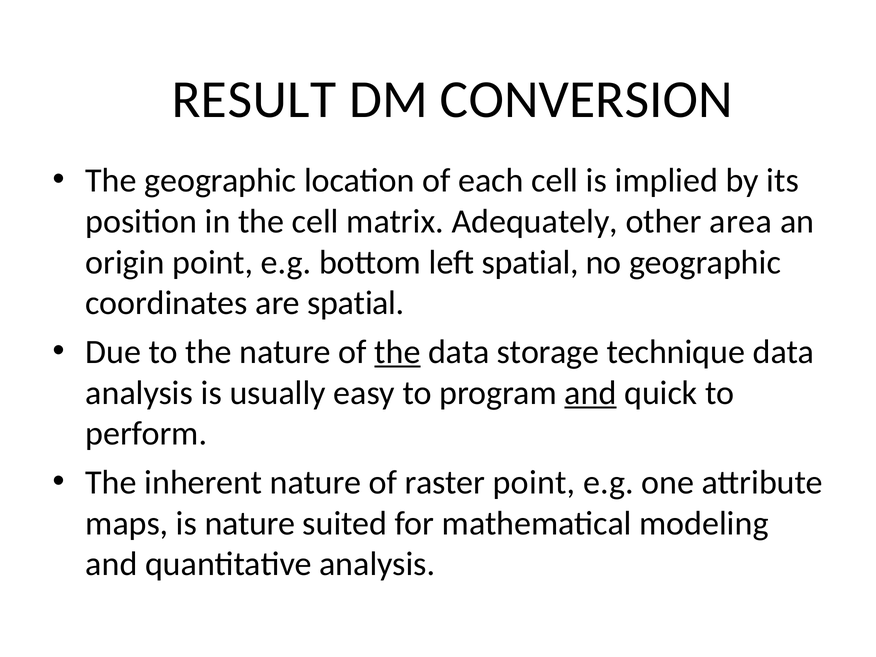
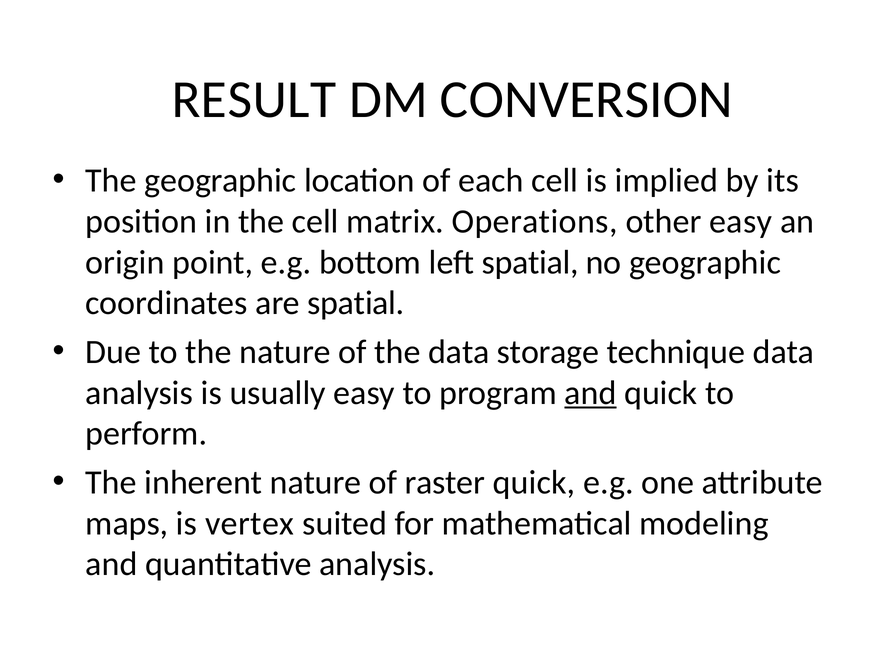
Adequately: Adequately -> Operations (535, 221)
other area: area -> easy (741, 221)
the underline: present -> none (397, 352)
raster point: point -> quick (534, 482)
is nature: nature -> vertex (250, 523)
